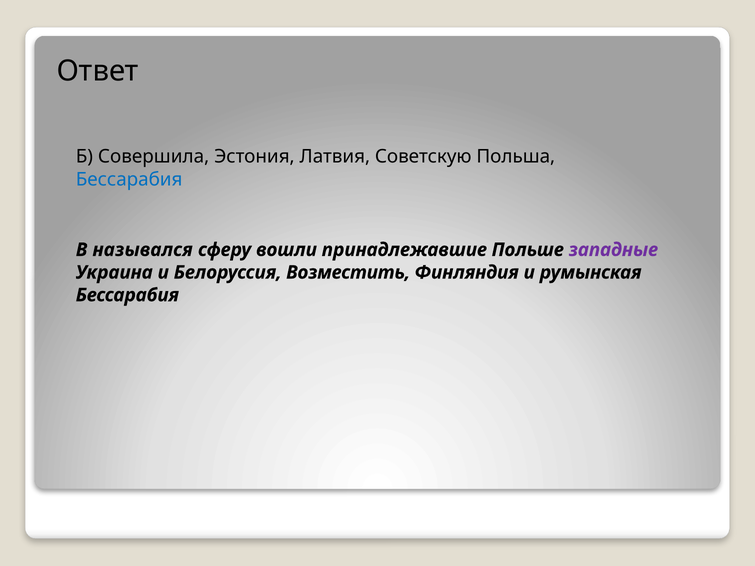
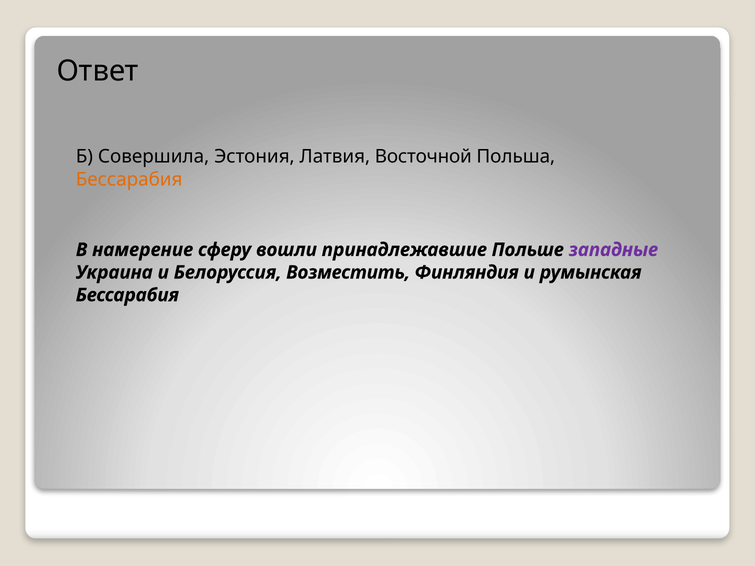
Советскую: Советскую -> Восточной (423, 157)
Бессарабия colour: blue -> orange (129, 179)
назывался: назывался -> намерение (143, 250)
